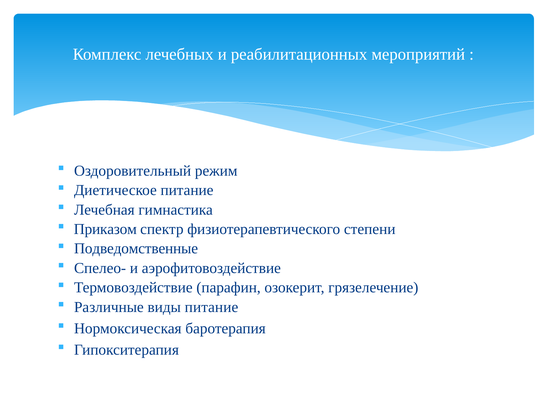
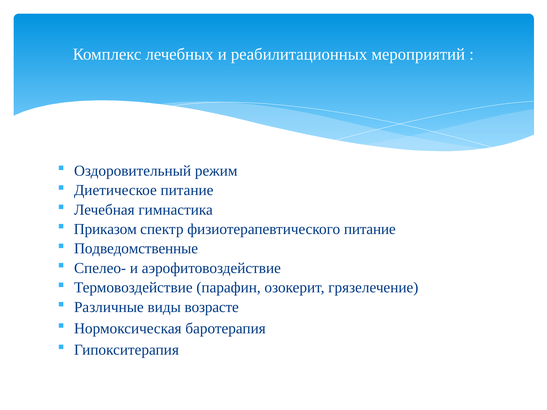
физиотерапевтического степени: степени -> питание (370, 229)
виды питание: питание -> возрасте (212, 307)
